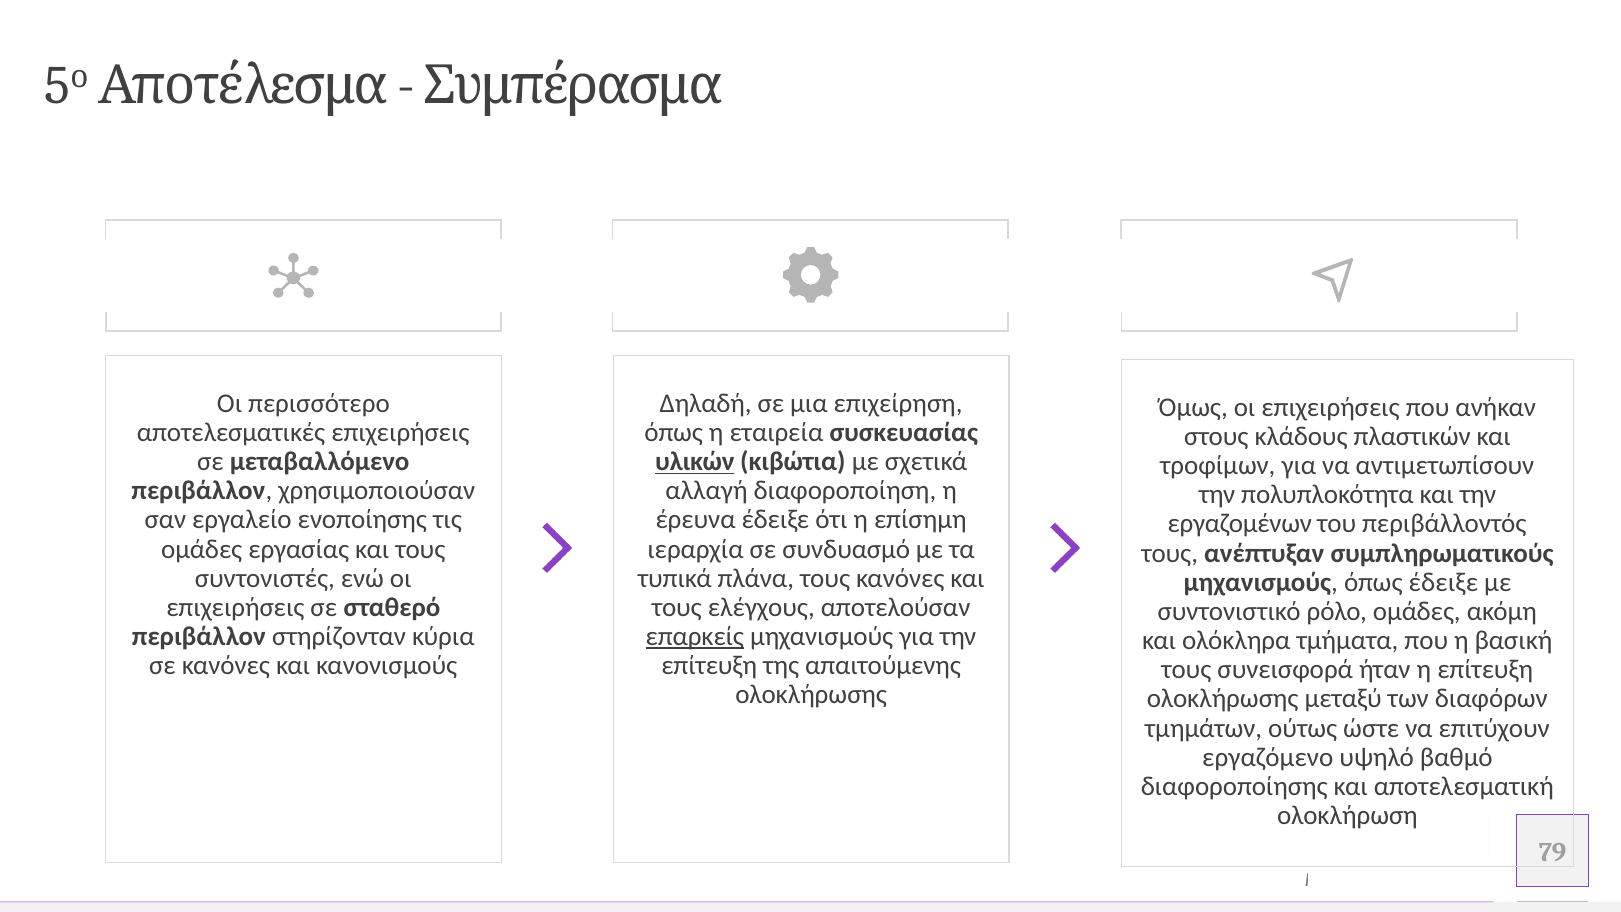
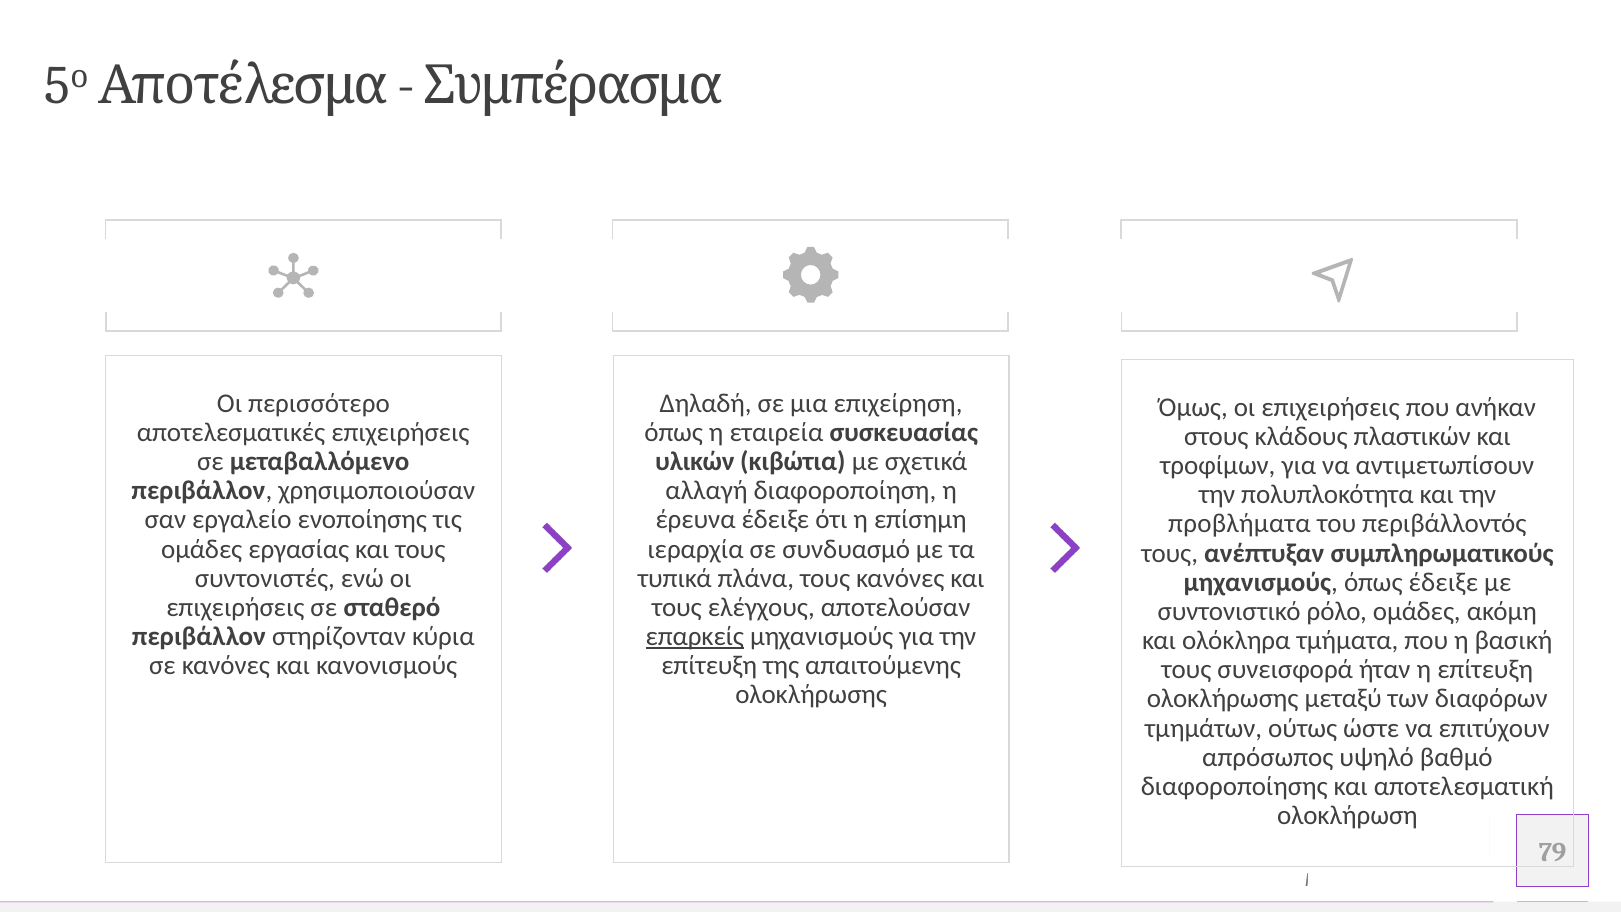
υλικών underline: present -> none (695, 462)
εργαζομένων: εργαζομένων -> προβλήματα (1239, 524)
εργαζόμενο: εργαζόμενο -> απρόσωπος (1268, 757)
